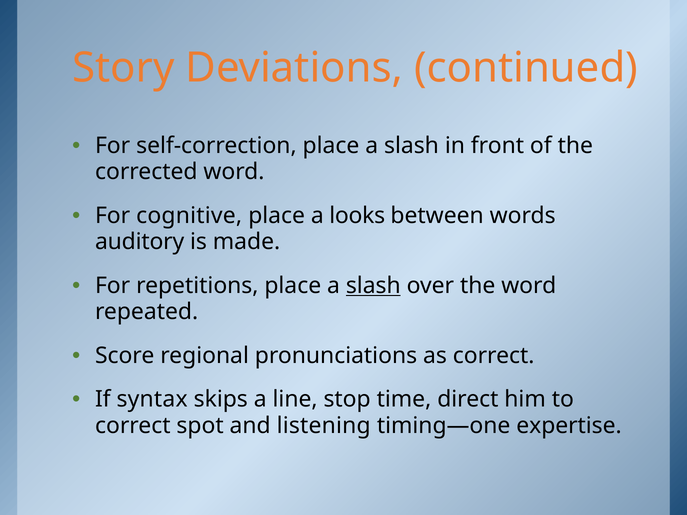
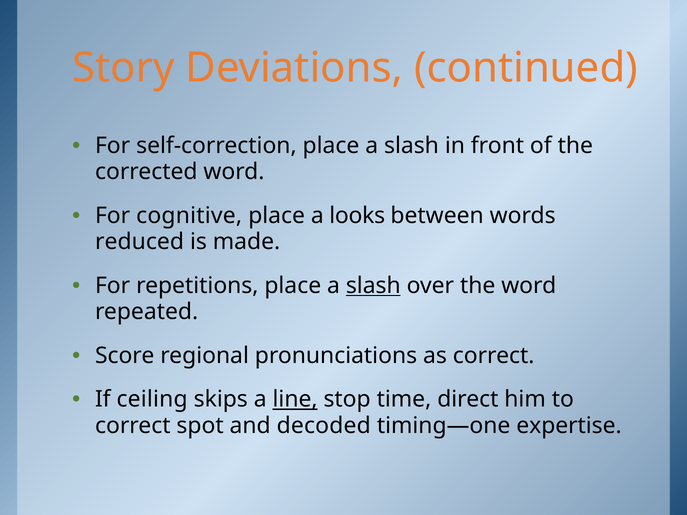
auditory: auditory -> reduced (140, 242)
syntax: syntax -> ceiling (152, 400)
line underline: none -> present (295, 400)
listening: listening -> decoded (324, 426)
